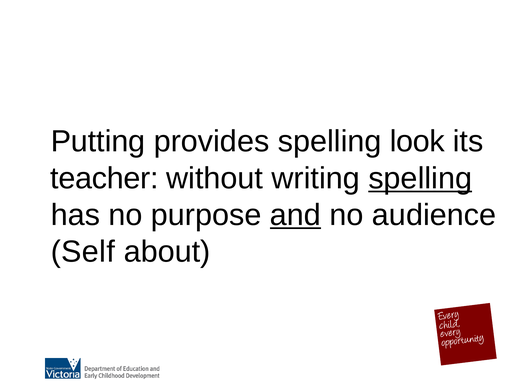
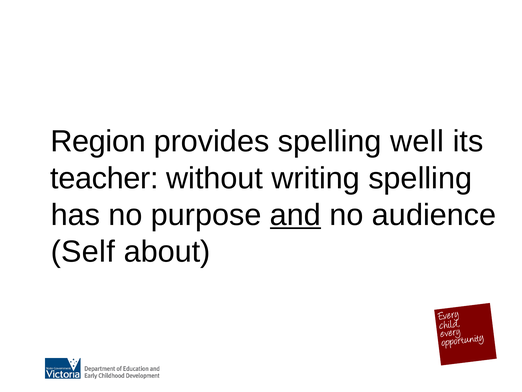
Putting: Putting -> Region (98, 141)
look: look -> well (417, 141)
spelling underline: present -> none (420, 178)
